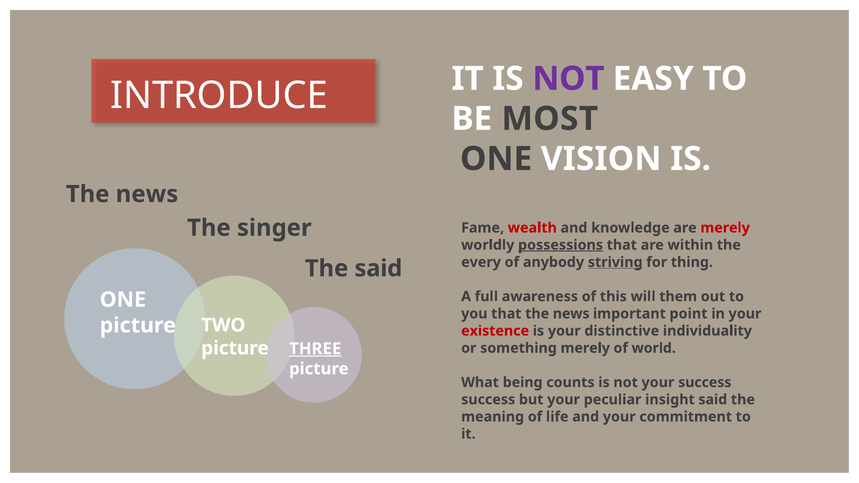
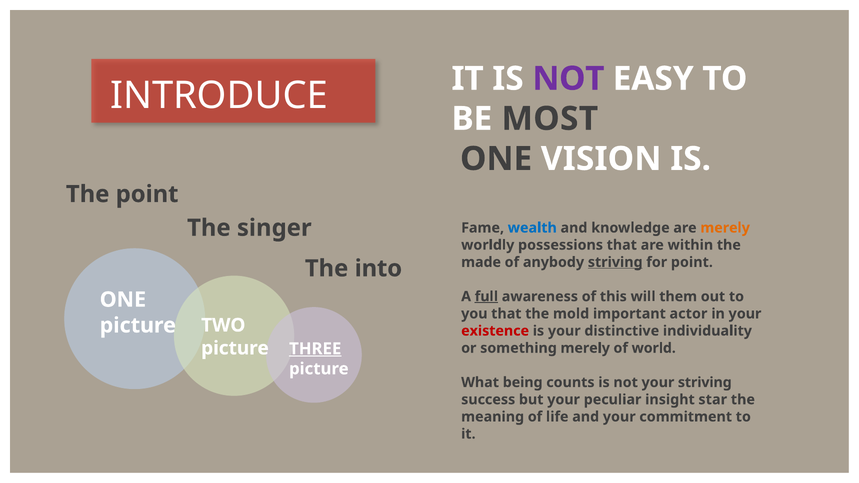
news: news -> point (147, 194)
wealth colour: red -> blue (532, 228)
merely colour: red -> orange (725, 228)
possessions underline: present -> none (561, 245)
every: every -> made (481, 262)
for thing: thing -> point (692, 262)
The said: said -> into (378, 269)
full underline: none -> present (486, 297)
that the news: news -> mold (571, 314)
point: point -> actor (688, 314)
your success: success -> striving (705, 383)
insight said: said -> star (713, 400)
